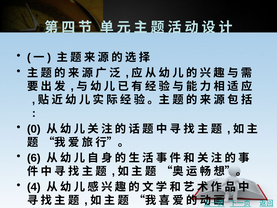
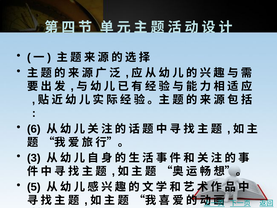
0: 0 -> 6 (34, 129)
6: 6 -> 3 (34, 158)
4: 4 -> 5 (34, 187)
